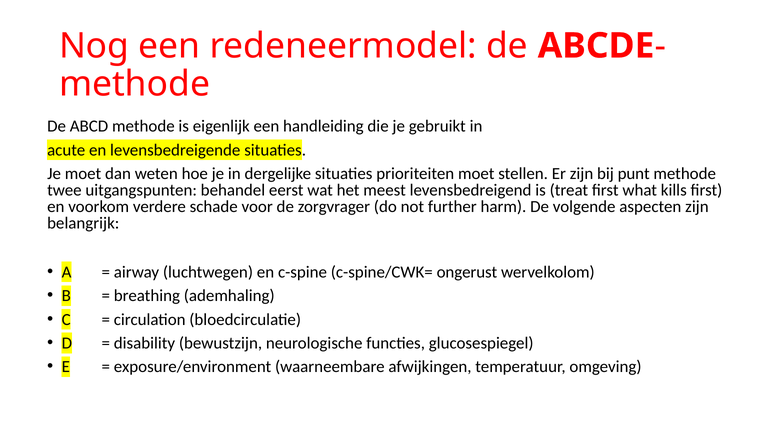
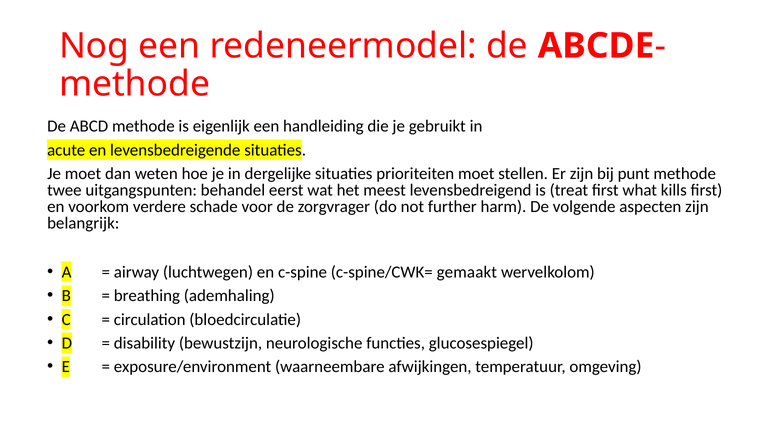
ongerust: ongerust -> gemaakt (467, 272)
